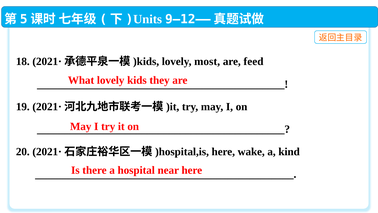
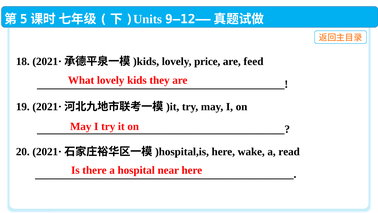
most: most -> price (207, 61)
kind: kind -> read (289, 151)
